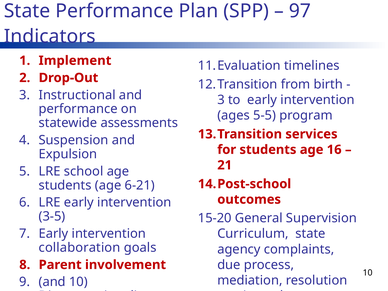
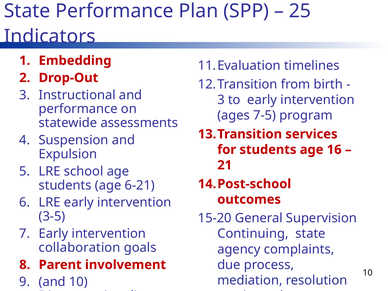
97: 97 -> 25 (300, 11)
Implement: Implement -> Embedding (75, 61)
5-5: 5-5 -> 7-5 (265, 115)
Curriculum: Curriculum -> Continuing (253, 234)
